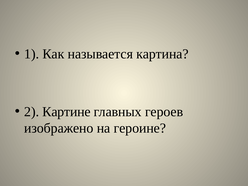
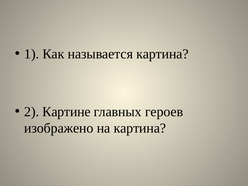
на героине: героине -> картина (140, 128)
